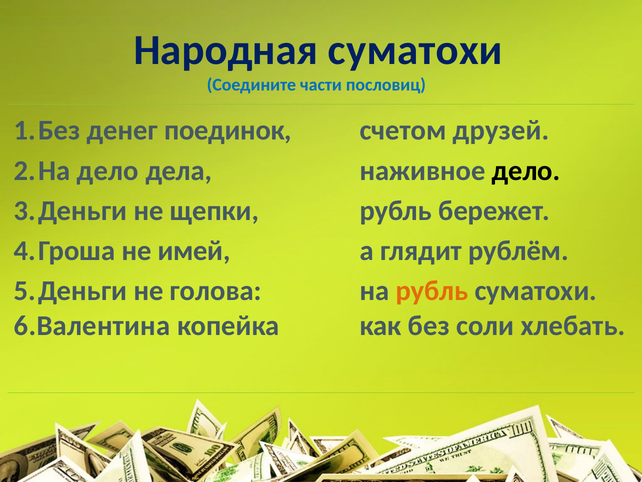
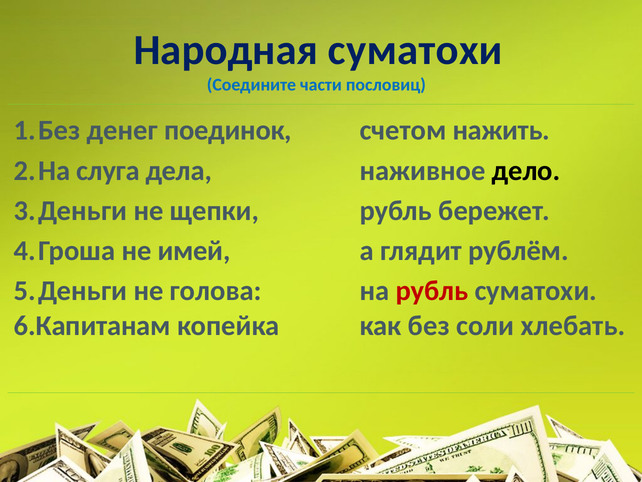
друзей: друзей -> нажить (501, 130)
дело: дело -> слуга (108, 170)
рубль colour: orange -> red (432, 291)
6.Валентина: 6.Валентина -> 6.Капитанам (92, 326)
